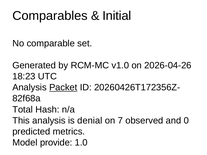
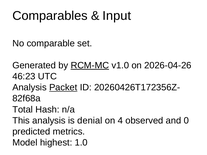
Initial: Initial -> Input (117, 16)
RCM-MC underline: none -> present (90, 65)
18:23: 18:23 -> 46:23 (24, 77)
7: 7 -> 4 (120, 121)
provide: provide -> highest (56, 143)
